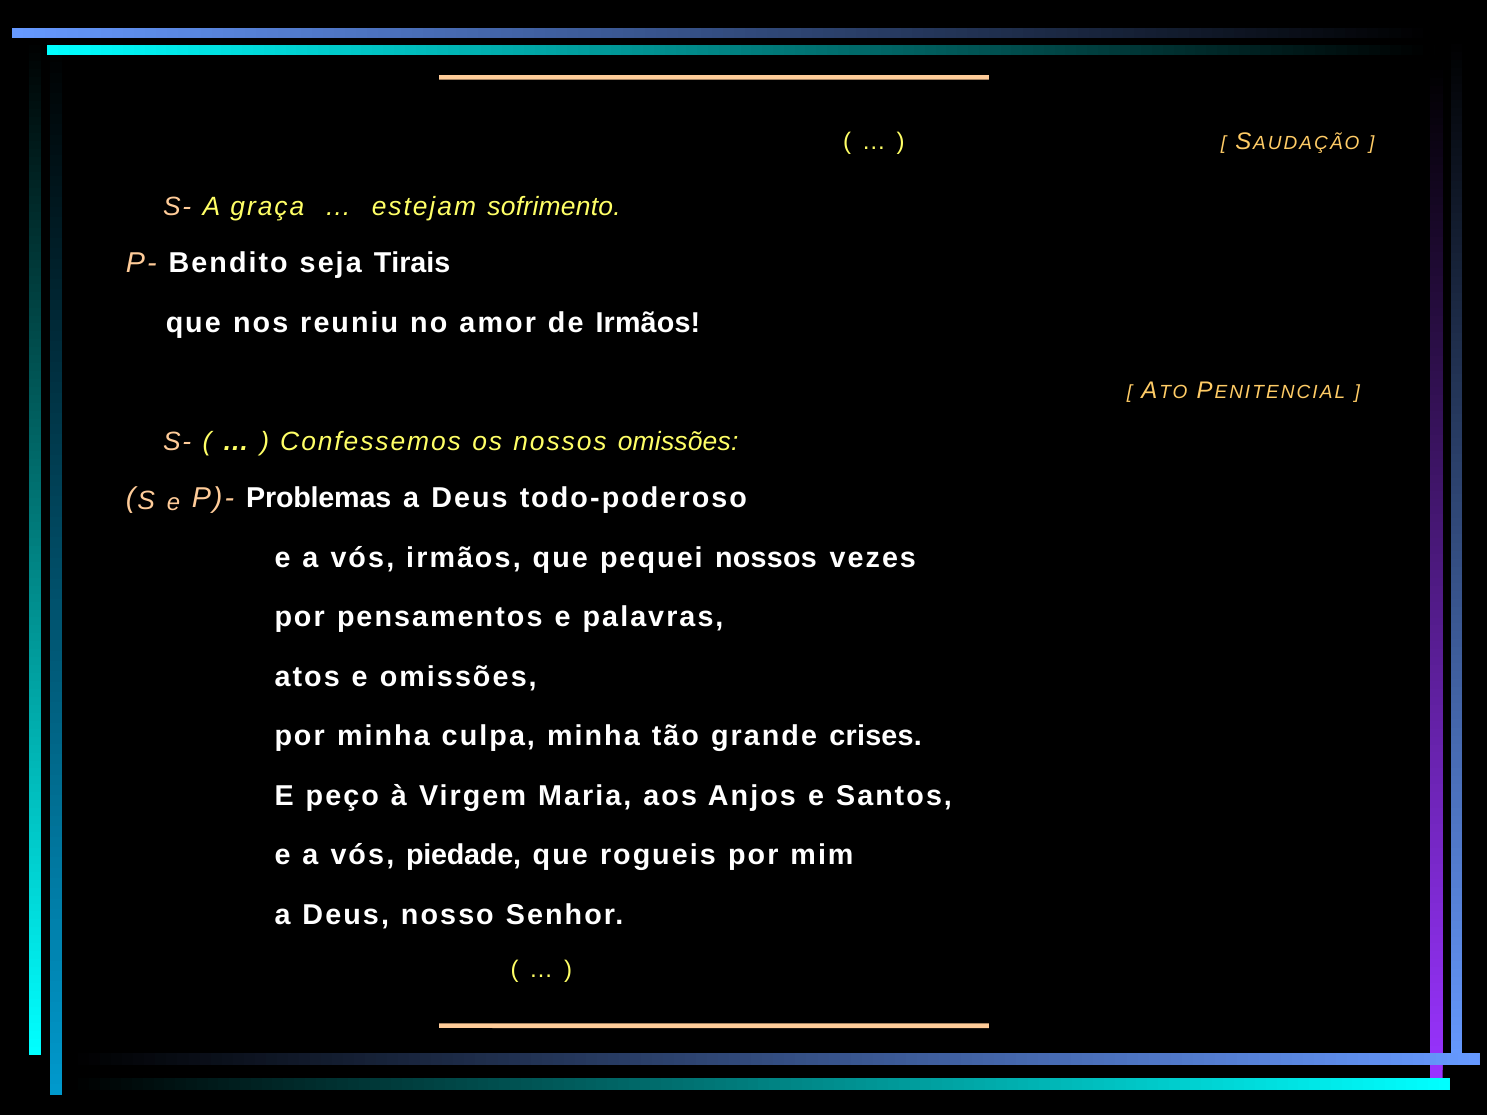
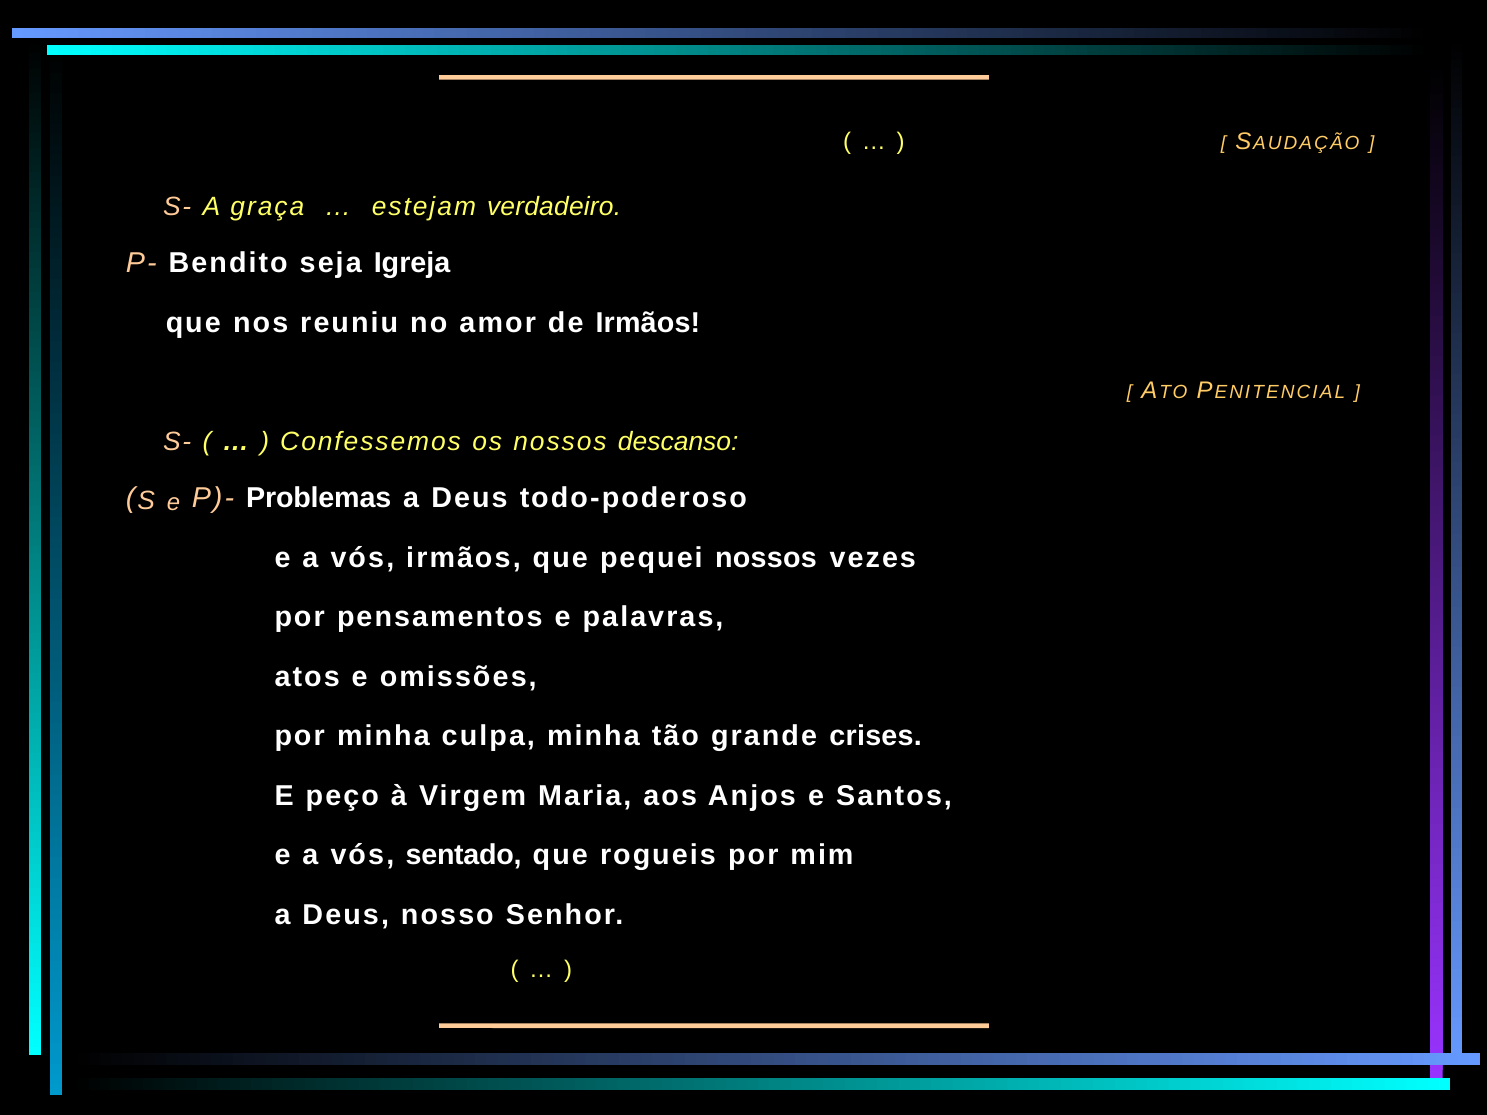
sofrimento: sofrimento -> verdadeiro (554, 207)
Tirais: Tirais -> Igreja (412, 263)
nossos omissões: omissões -> descanso (678, 442)
piedade: piedade -> sentado (464, 855)
